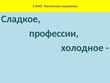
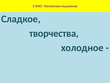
профессии: профессии -> творчества (54, 33)
